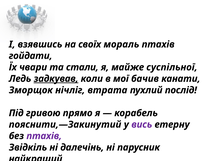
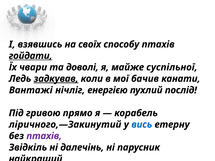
мораль: мораль -> способу (121, 44)
гойдати underline: none -> present (31, 56)
стали: стали -> доволі (82, 67)
Зморщок: Зморщок -> Вантажі (31, 90)
втрата: втрата -> енергією (108, 90)
пояснити,—Закинутий: пояснити,—Закинутий -> ліричного,—Закинутий (65, 125)
вись colour: purple -> blue (142, 125)
